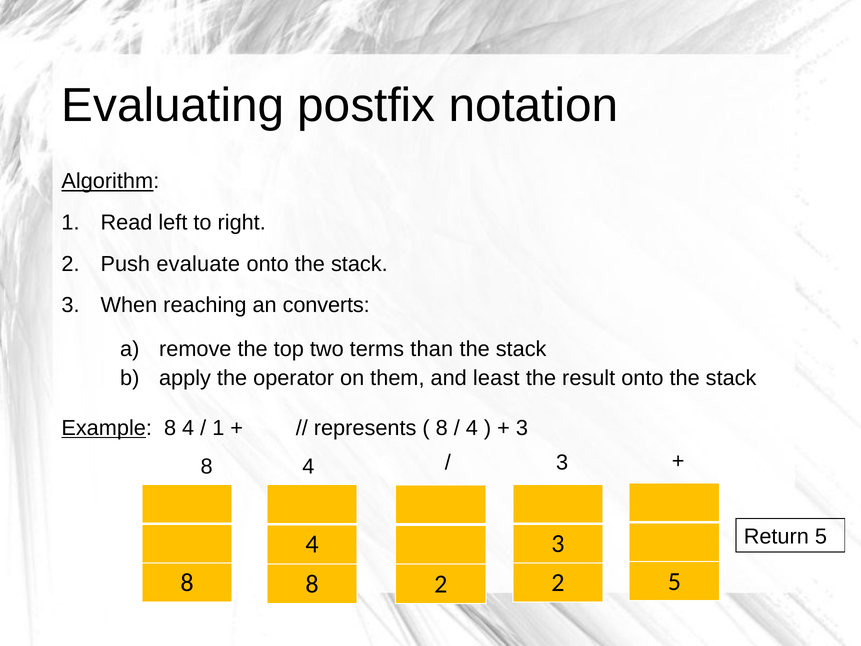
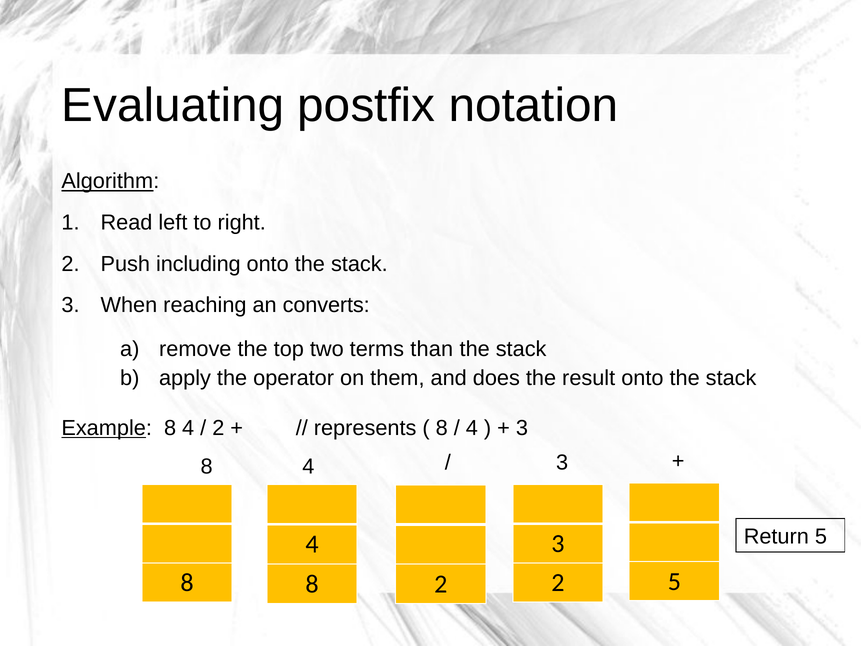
evaluate: evaluate -> including (198, 264)
least: least -> does (496, 378)
1: 1 -> 2 (218, 428)
